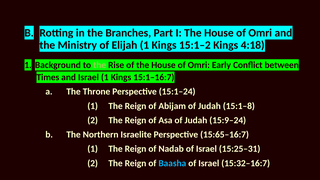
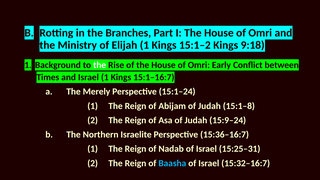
4:18: 4:18 -> 9:18 (253, 45)
the colour: light green -> white (100, 65)
Throne: Throne -> Merely (96, 92)
15:65–16:7: 15:65–16:7 -> 15:36–16:7 (225, 135)
